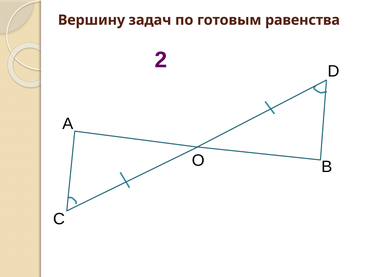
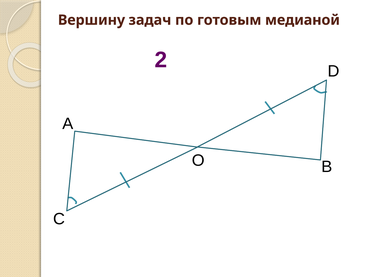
равенства: равенства -> медианой (302, 20)
